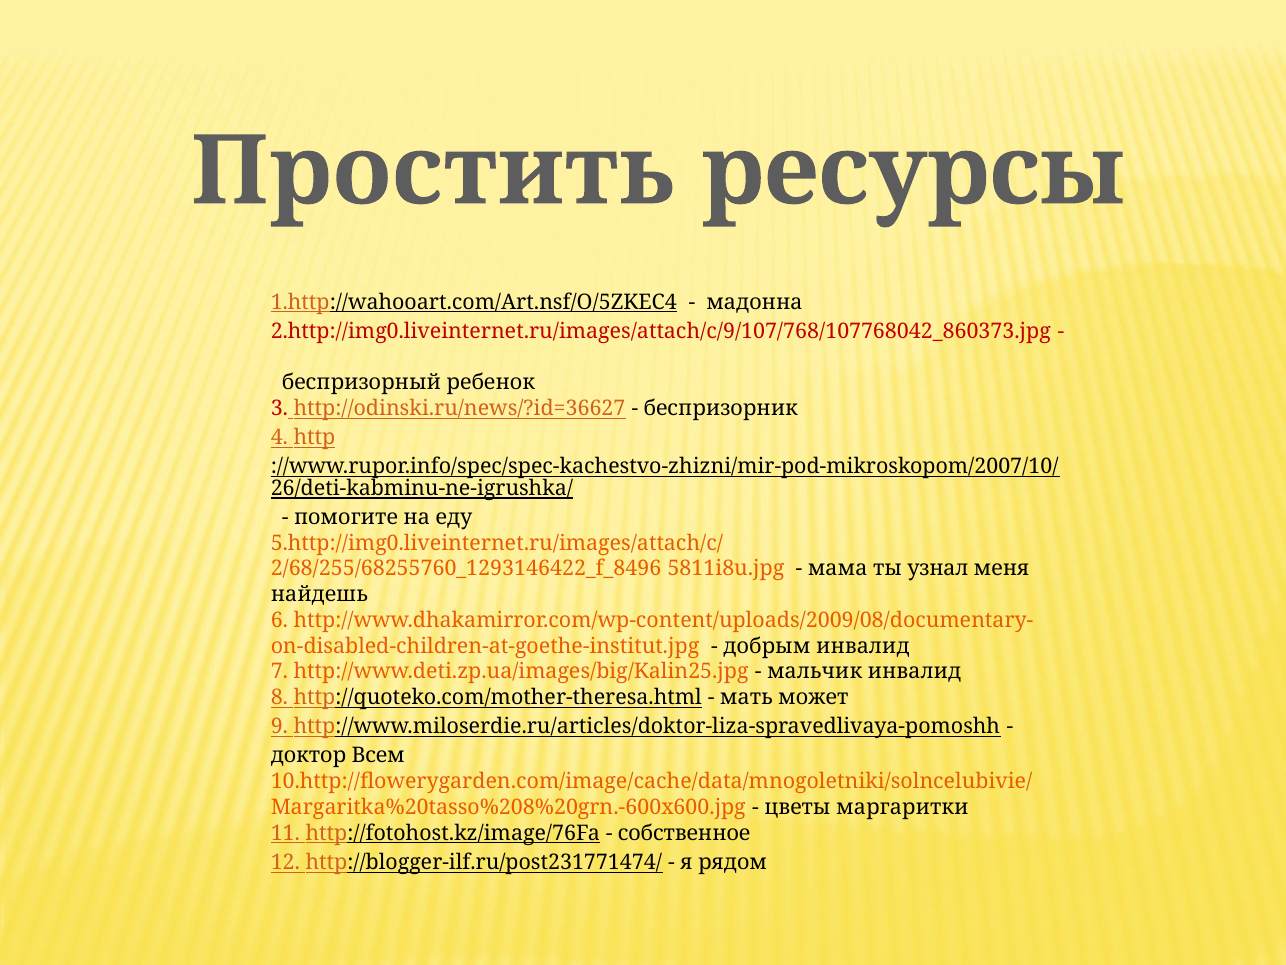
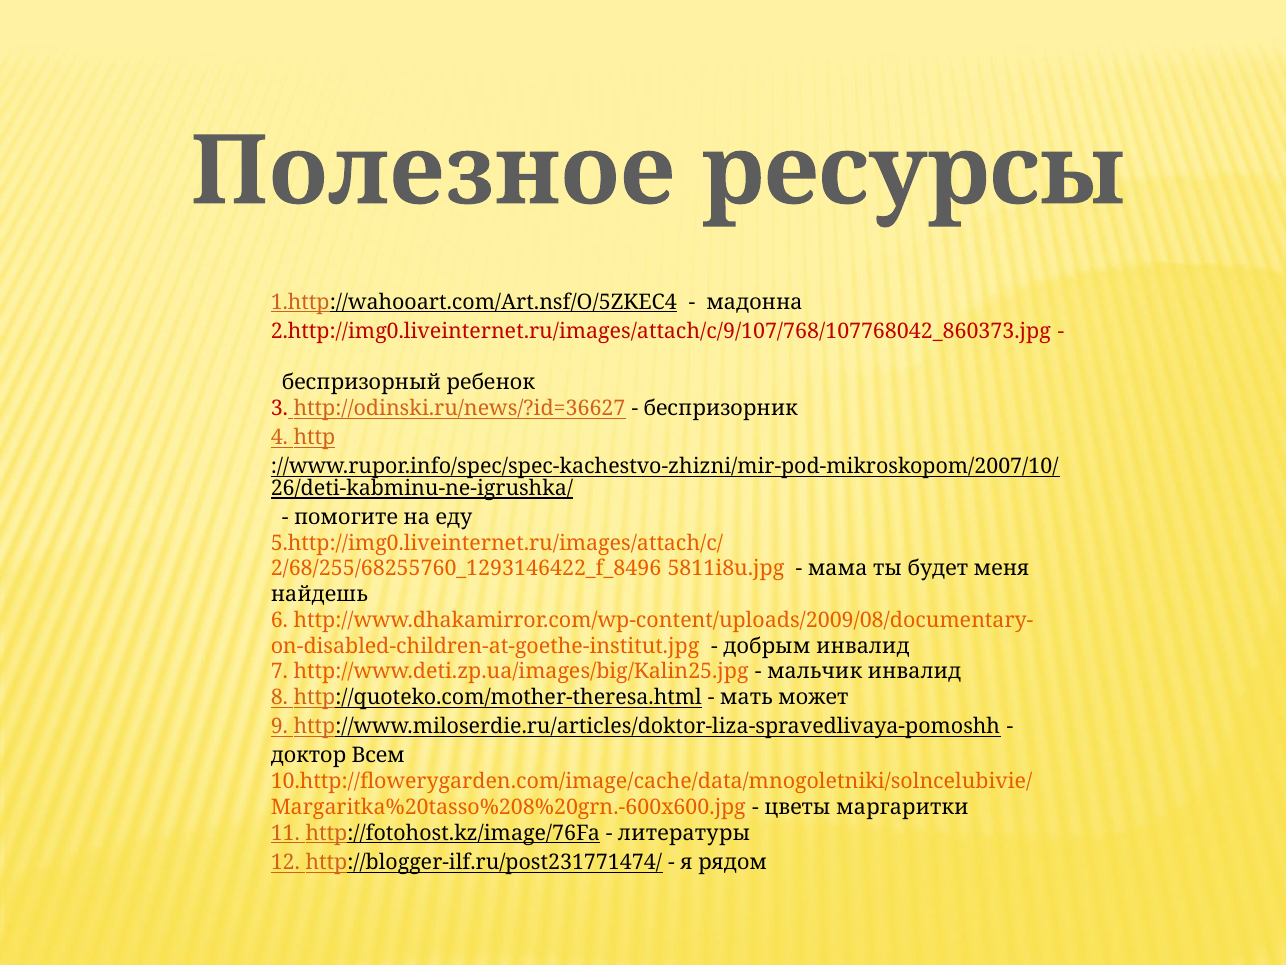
Простить: Простить -> Полезное (433, 171)
узнал: узнал -> будет (938, 569)
собственное: собственное -> литературы (684, 833)
